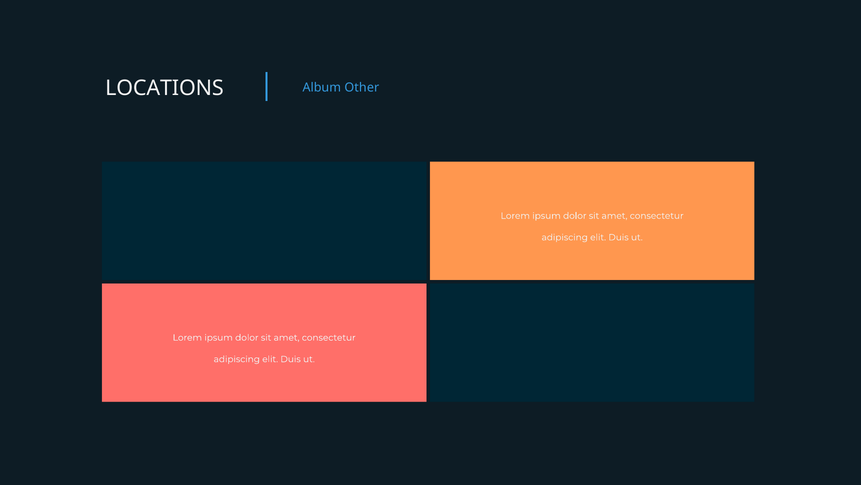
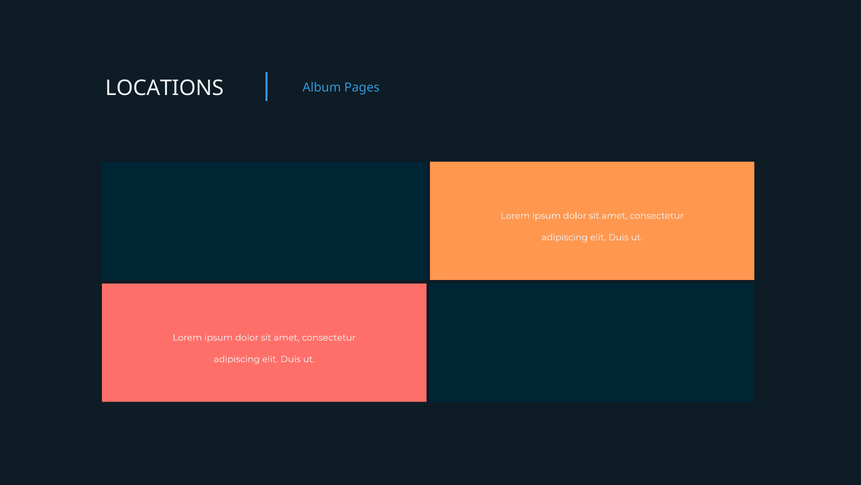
Other: Other -> Pages (362, 87)
